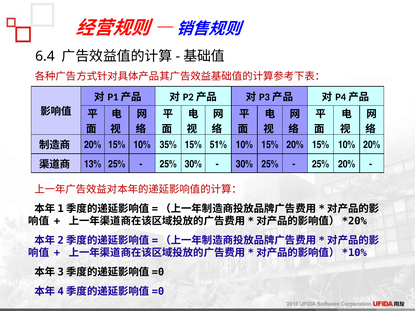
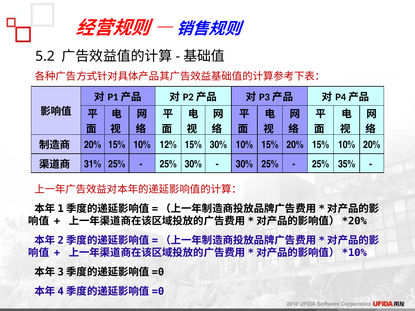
6.4: 6.4 -> 5.2 (45, 56)
35%: 35% -> 12% (168, 145)
15% 51%: 51% -> 30% (218, 145)
13%: 13% -> 31% (93, 164)
25% 20%: 20% -> 35% (347, 164)
